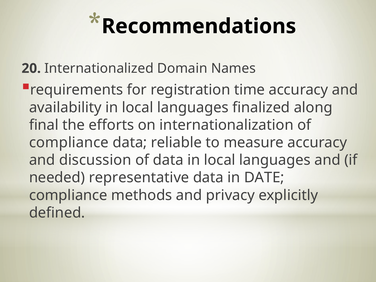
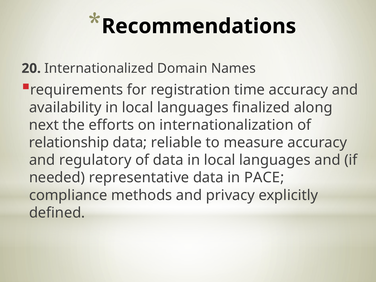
final: final -> next (44, 125)
compliance: compliance -> relationship (69, 143)
discussion: discussion -> regulatory (95, 160)
DATE: DATE -> PACE (264, 178)
